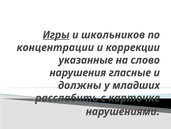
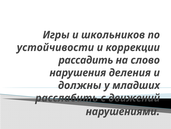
Игры underline: present -> none (56, 35)
концентрации: концентрации -> устойчивости (55, 47)
указанные: указанные -> рассадить (86, 60)
гласные: гласные -> деления (130, 72)
карточке: карточке -> движений (134, 97)
